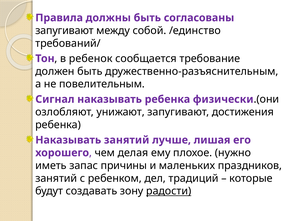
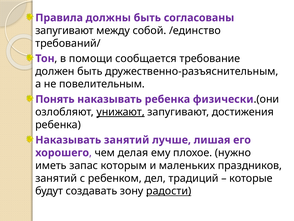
ребенок: ребенок -> помощи (91, 58)
Сигнал: Сигнал -> Понять (55, 99)
унижают underline: none -> present (121, 112)
причины: причины -> которым (124, 165)
